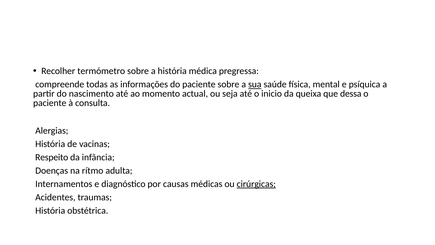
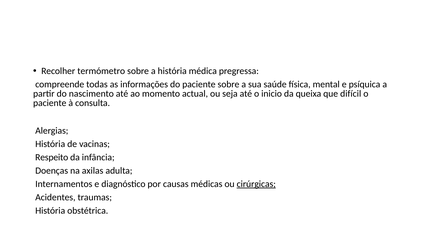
sua underline: present -> none (255, 84)
dessa: dessa -> difícil (351, 94)
rítmo: rítmo -> axilas (93, 170)
